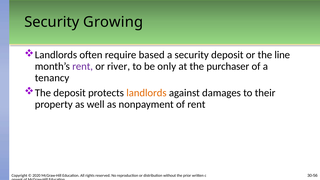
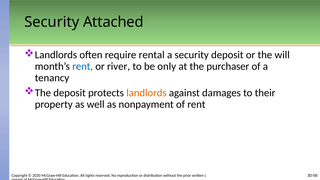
Growing: Growing -> Attached (113, 22)
based: based -> rental (152, 55)
line: line -> will (282, 55)
rent colour: purple -> blue (83, 66)
